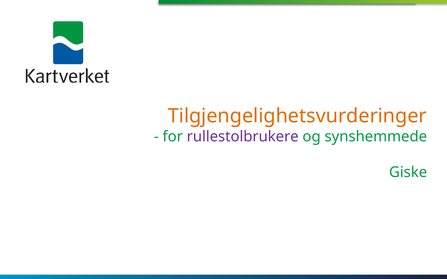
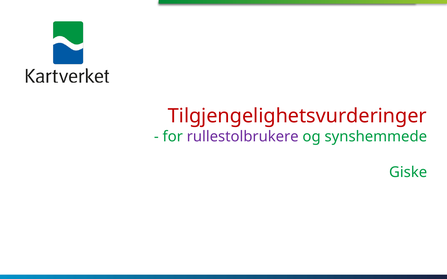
Tilgjengelighetsvurderinger colour: orange -> red (297, 116)
